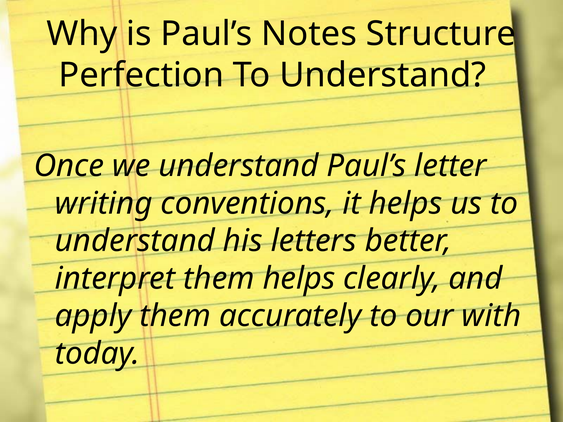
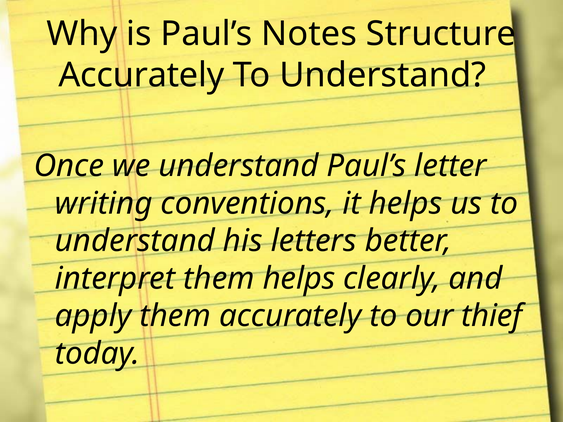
Perfection: Perfection -> Accurately (141, 75)
with: with -> thief (492, 316)
